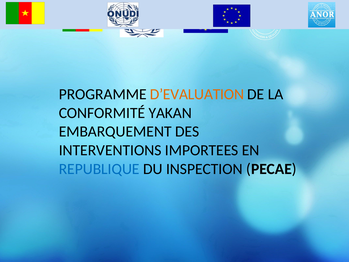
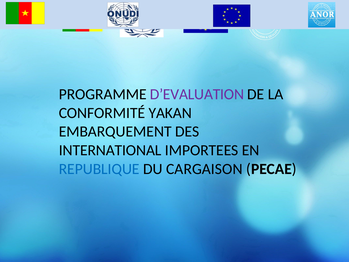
D’EVALUATION colour: orange -> purple (197, 94)
INTERVENTIONS: INTERVENTIONS -> INTERNATIONAL (110, 150)
INSPECTION: INSPECTION -> CARGAISON (204, 169)
